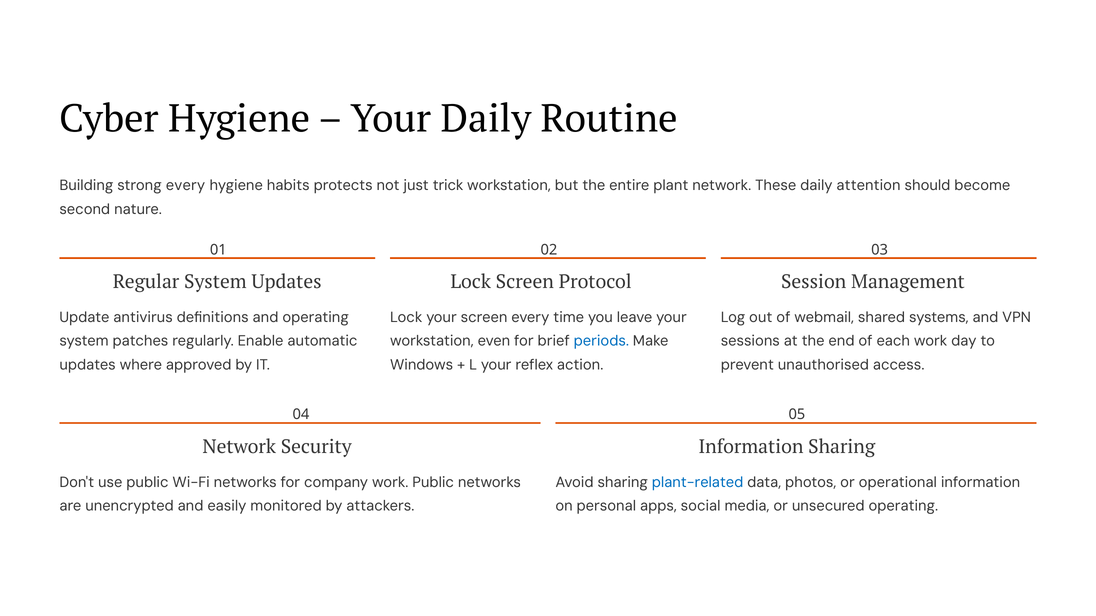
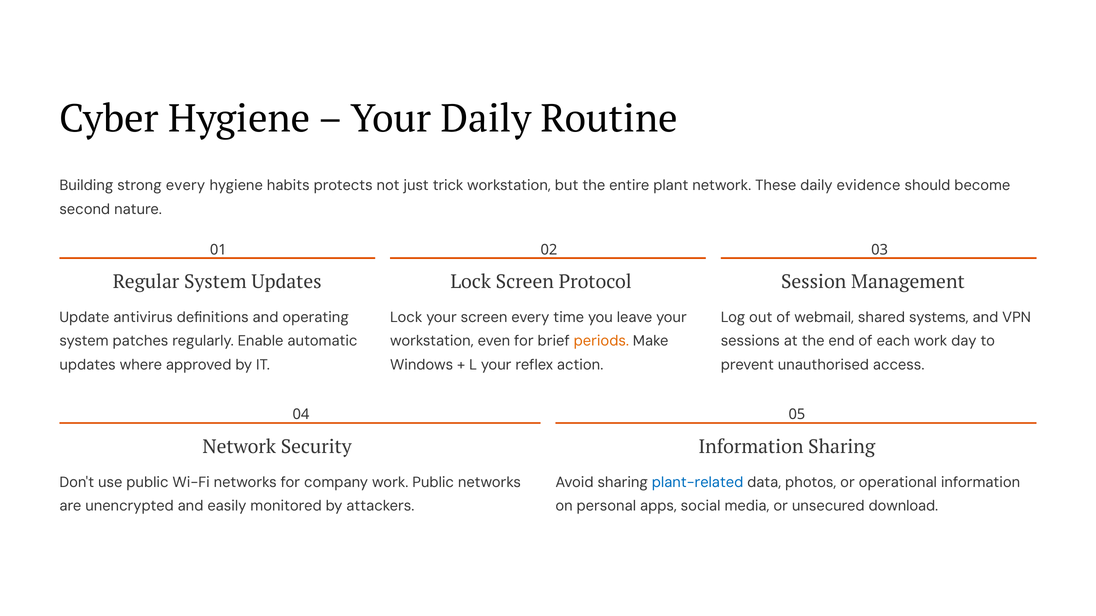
attention: attention -> evidence (868, 186)
periods colour: blue -> orange (601, 341)
unsecured operating: operating -> download (903, 506)
